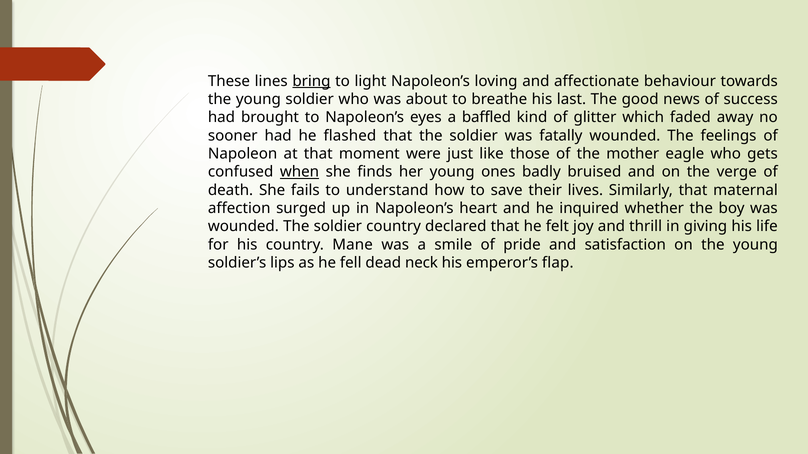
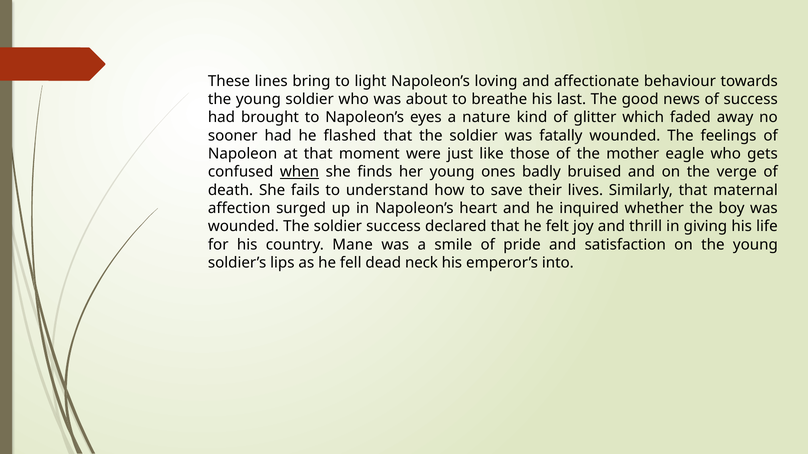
bring underline: present -> none (311, 81)
baffled: baffled -> nature (486, 118)
soldier country: country -> success (393, 227)
flap: flap -> into (558, 263)
